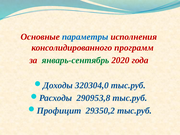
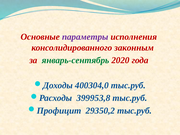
параметры colour: blue -> purple (85, 37)
программ: программ -> законным (134, 48)
320304,0: 320304,0 -> 400304,0 (92, 85)
290953,8: 290953,8 -> 399953,8 (93, 98)
